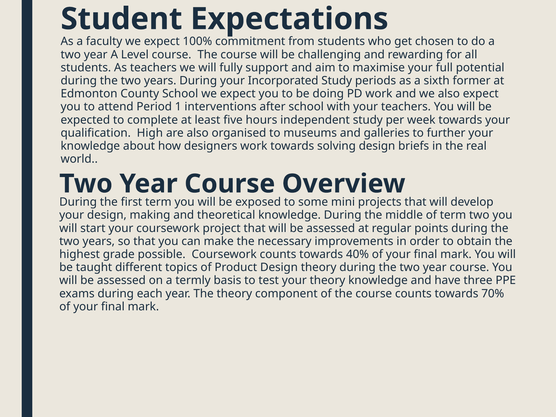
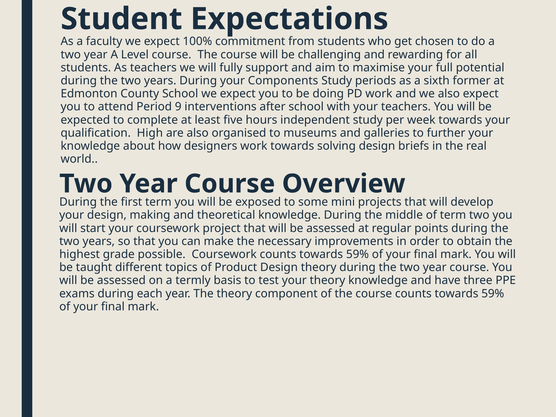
Incorporated: Incorporated -> Components (283, 81)
1: 1 -> 9 (178, 107)
Coursework counts towards 40%: 40% -> 59% (358, 254)
course counts towards 70%: 70% -> 59% (493, 294)
